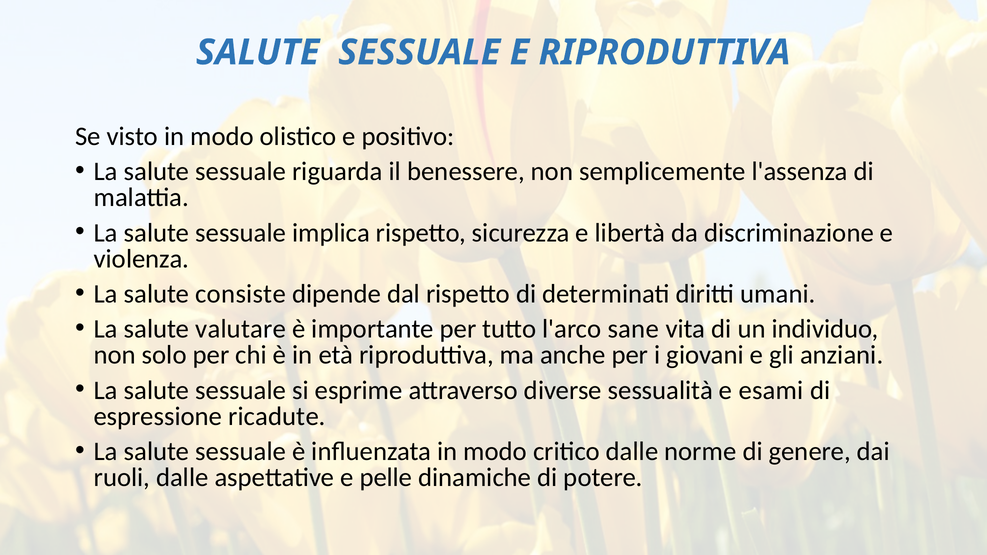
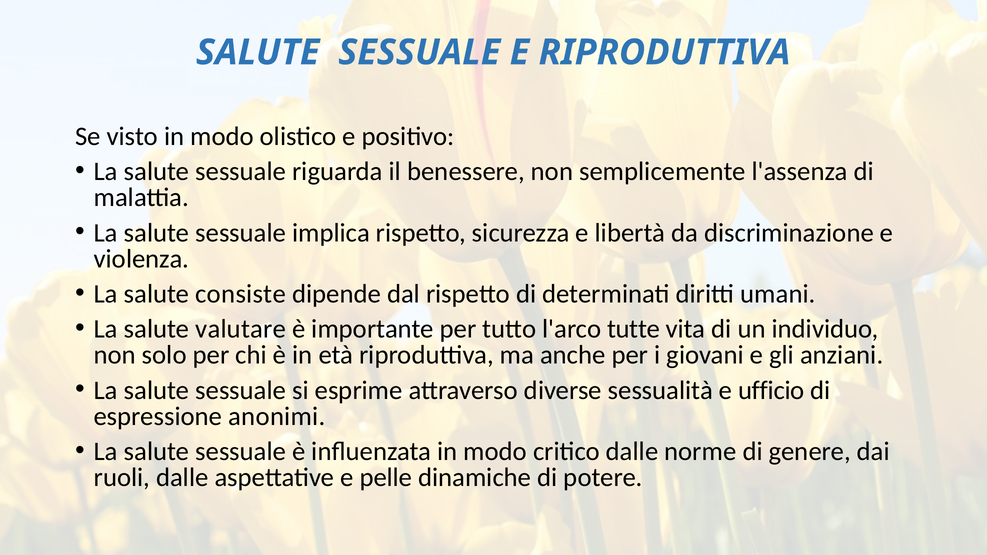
sane: sane -> tutte (634, 329)
esami: esami -> ufficio (771, 390)
ricadute: ricadute -> anonimi (277, 416)
